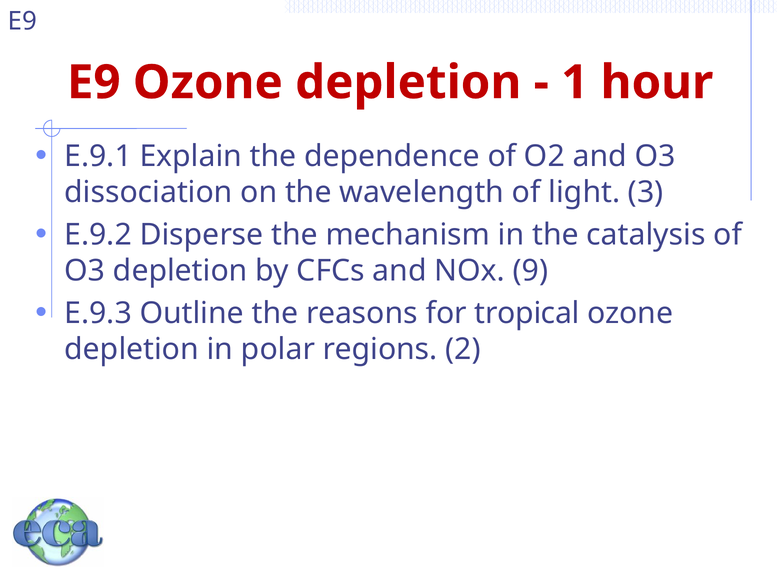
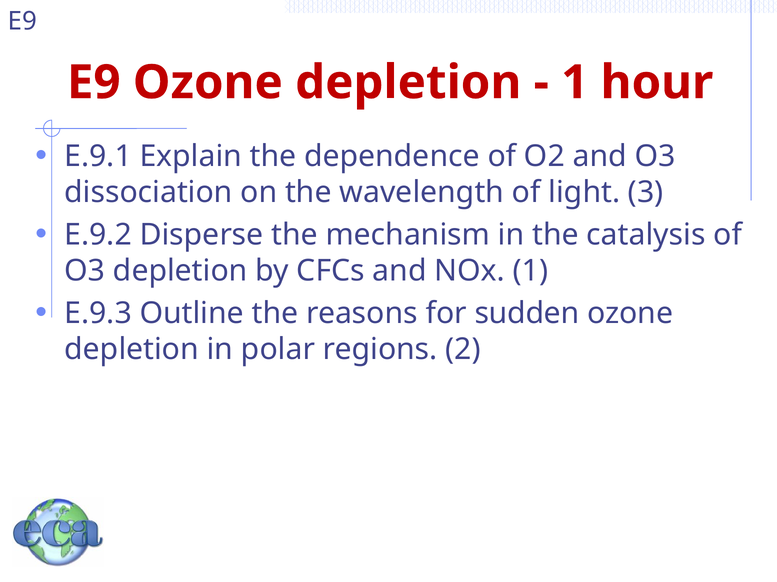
NOx 9: 9 -> 1 (530, 271)
tropical: tropical -> sudden (527, 314)
